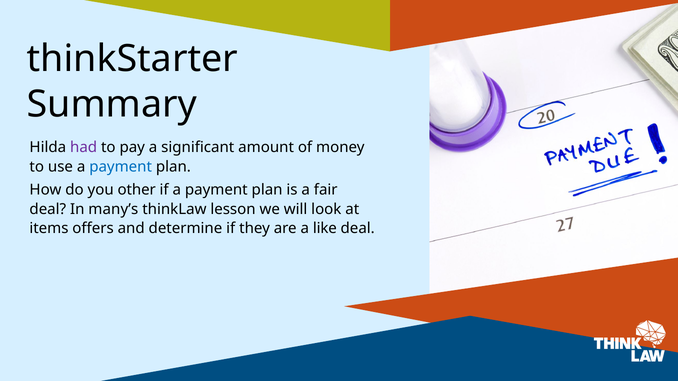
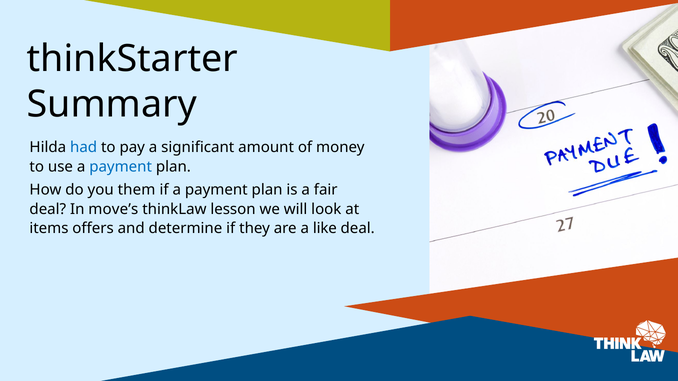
had colour: purple -> blue (84, 148)
other: other -> them (137, 190)
many’s: many’s -> move’s (113, 209)
